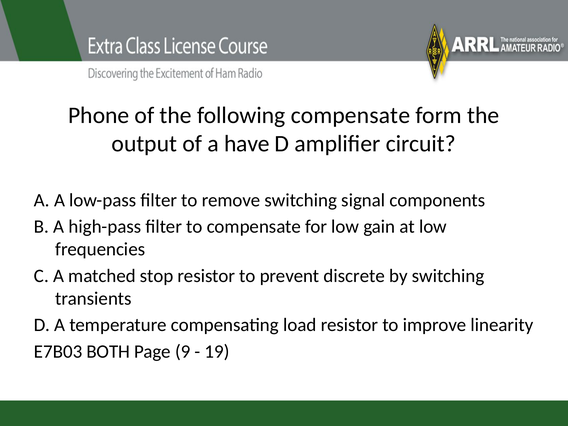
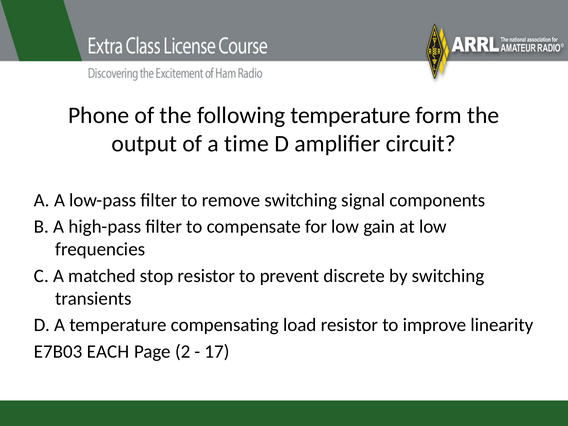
following compensate: compensate -> temperature (351, 115)
have: have -> time (247, 144)
BOTH: BOTH -> EACH (108, 352)
9: 9 -> 2 (183, 352)
19: 19 -> 17 (217, 352)
